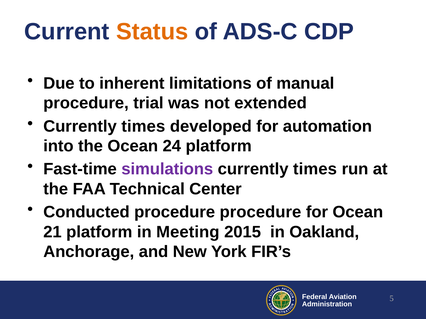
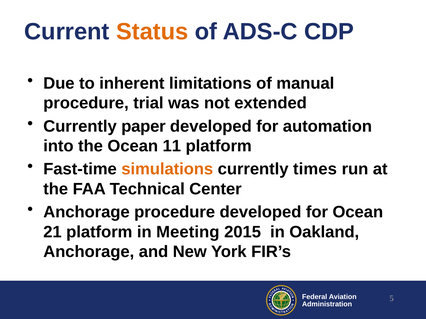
times: times -> paper (143, 126)
24: 24 -> 11 (172, 146)
simulations colour: purple -> orange (167, 169)
Conducted: Conducted -> Anchorage (86, 212)
procedure procedure: procedure -> developed (260, 212)
